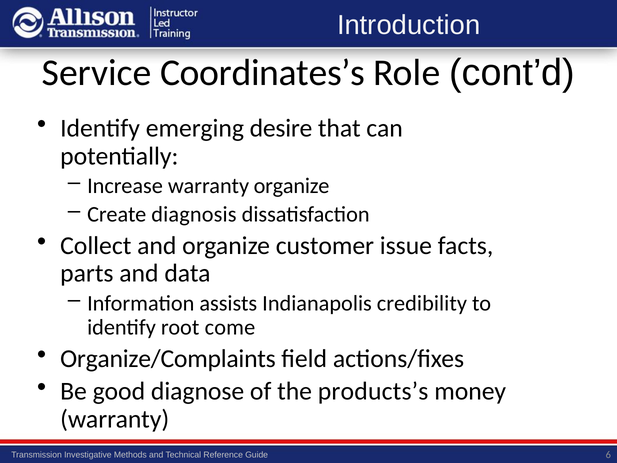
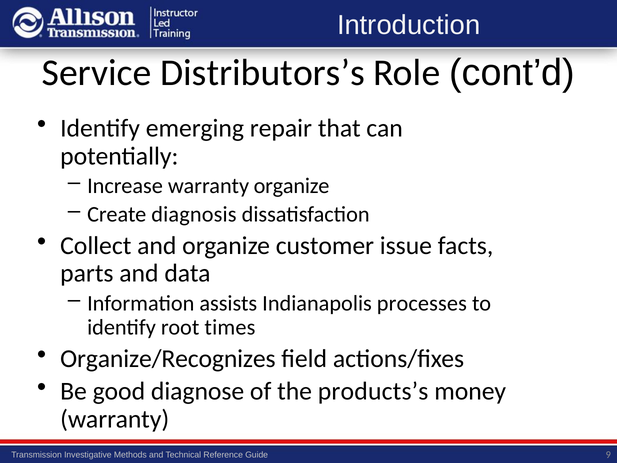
Coordinates’s: Coordinates’s -> Distributors’s (262, 73)
desire: desire -> repair (281, 128)
credibility: credibility -> processes (422, 303)
come: come -> times (230, 327)
Organize/Complaints: Organize/Complaints -> Organize/Recognizes (168, 358)
6: 6 -> 9 (608, 455)
